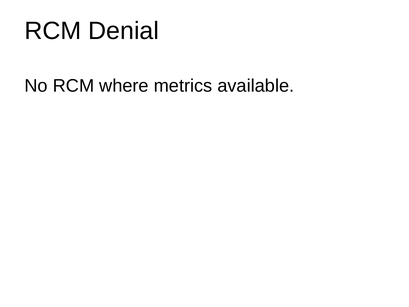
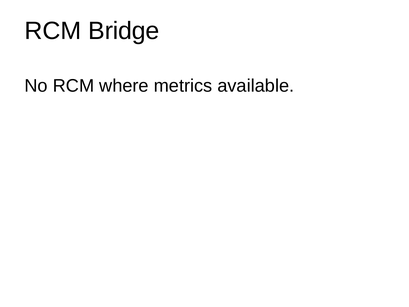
Denial: Denial -> Bridge (124, 31)
